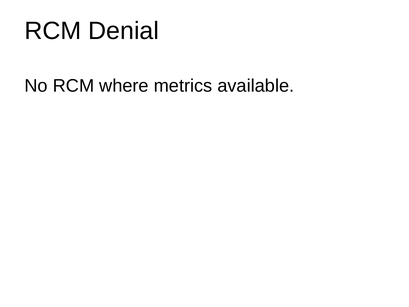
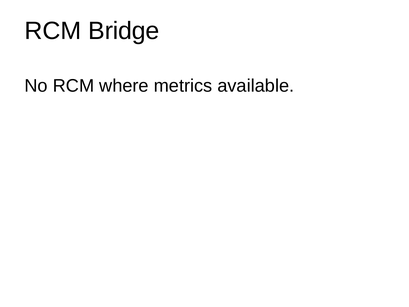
Denial: Denial -> Bridge (124, 31)
